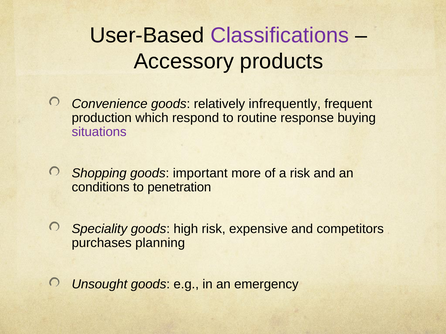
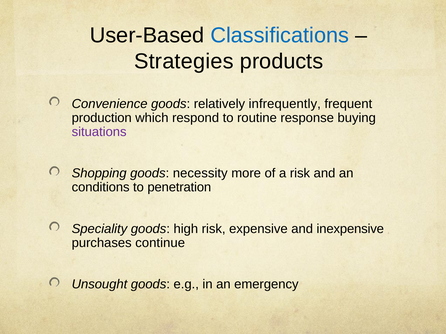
Classifications colour: purple -> blue (280, 35)
Accessory: Accessory -> Strategies (184, 61)
important: important -> necessity (200, 174)
competitors: competitors -> inexpensive (350, 229)
planning: planning -> continue (160, 243)
